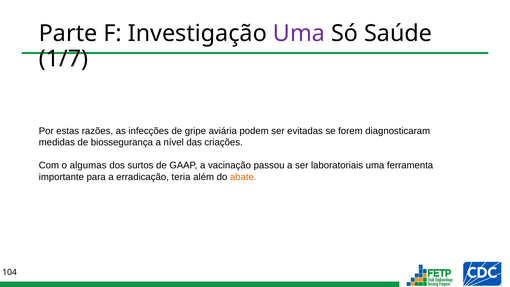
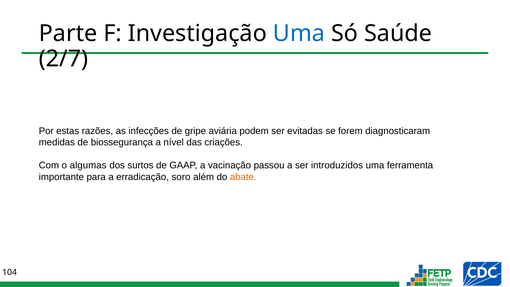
Uma colour: purple -> blue (299, 33)
1/7: 1/7 -> 2/7 (64, 59)
laboratoriais: laboratoriais -> introduzidos (337, 165)
teria: teria -> soro (181, 177)
